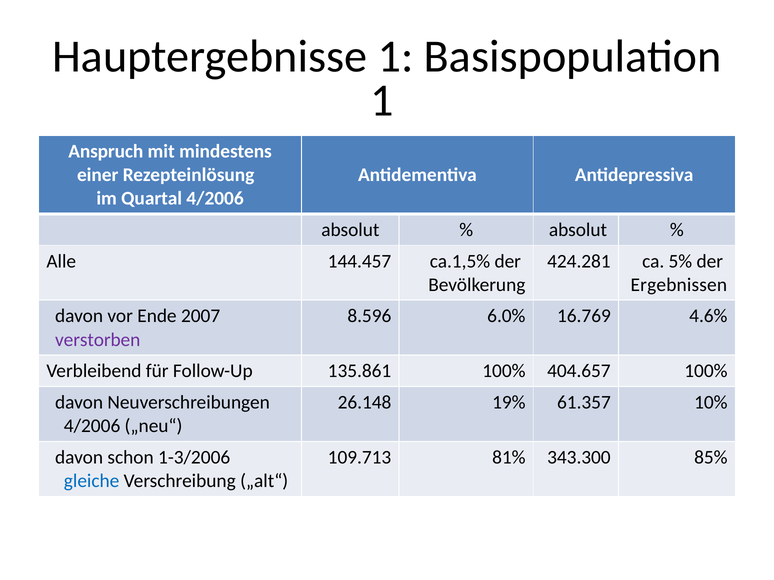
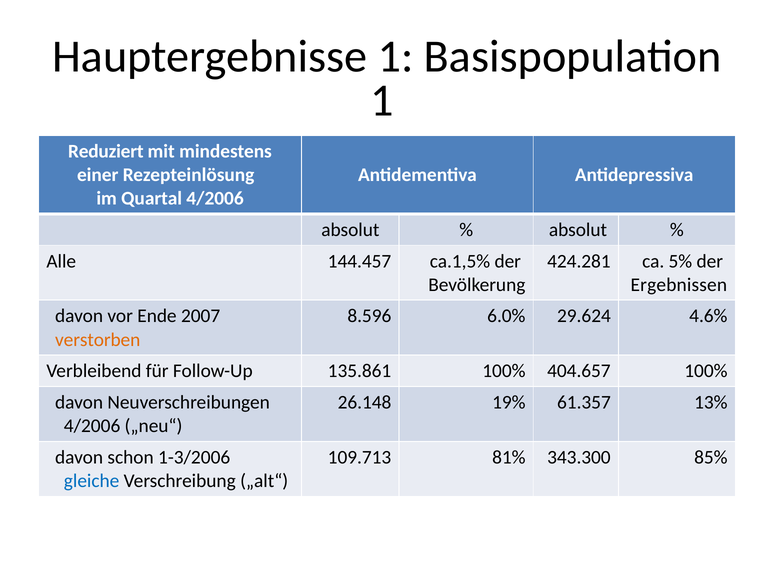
Anspruch: Anspruch -> Reduziert (106, 151)
16.769: 16.769 -> 29.624 (584, 316)
verstorben colour: purple -> orange (98, 340)
10%: 10% -> 13% (711, 403)
